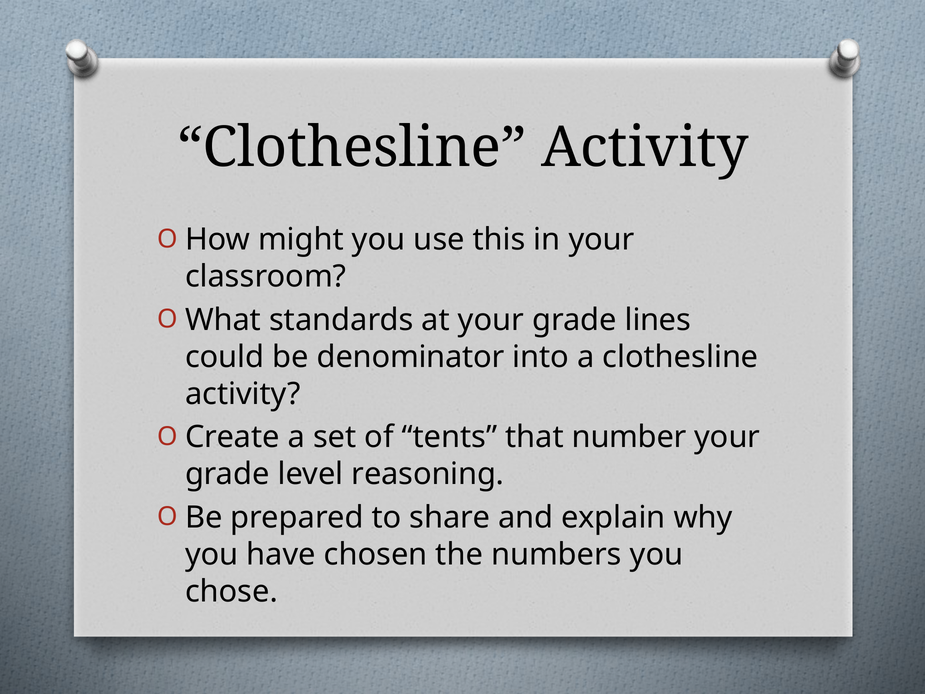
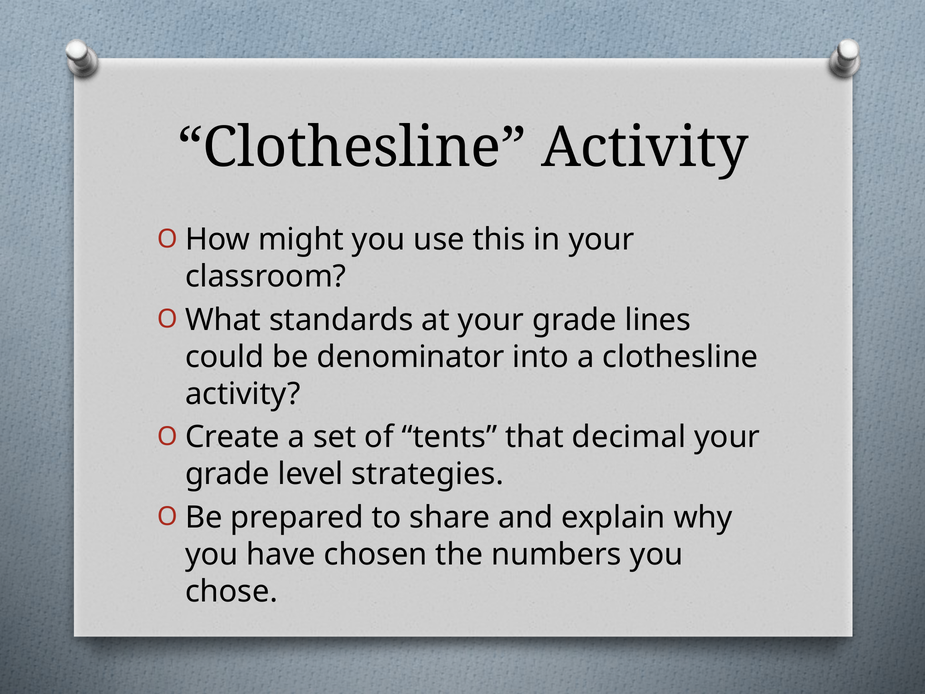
number: number -> decimal (629, 437)
reasoning: reasoning -> strategies (428, 474)
